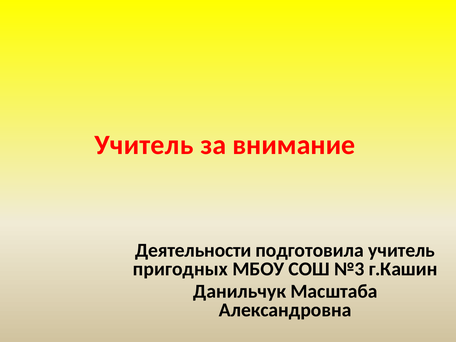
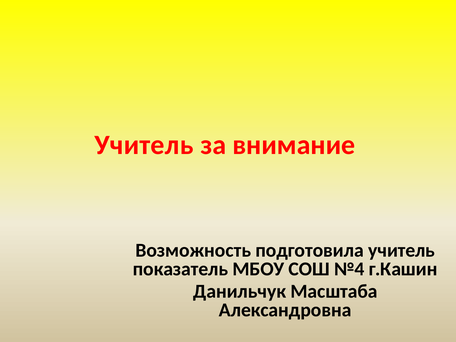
Деятельности: Деятельности -> Возможность (193, 250)
пригодных: пригодных -> показатель (180, 269)
№3: №3 -> №4 (349, 269)
